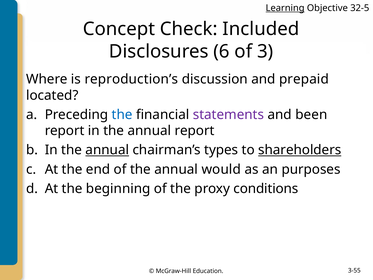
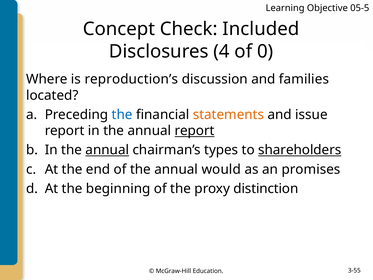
Learning underline: present -> none (285, 8)
32-5: 32-5 -> 05-5 (360, 8)
6: 6 -> 4 (222, 51)
3: 3 -> 0 (265, 51)
prepaid: prepaid -> families (304, 79)
statements colour: purple -> orange (228, 114)
been: been -> issue (311, 114)
report underline: none -> present (195, 131)
purposes: purposes -> promises (311, 169)
conditions: conditions -> distinction (266, 188)
